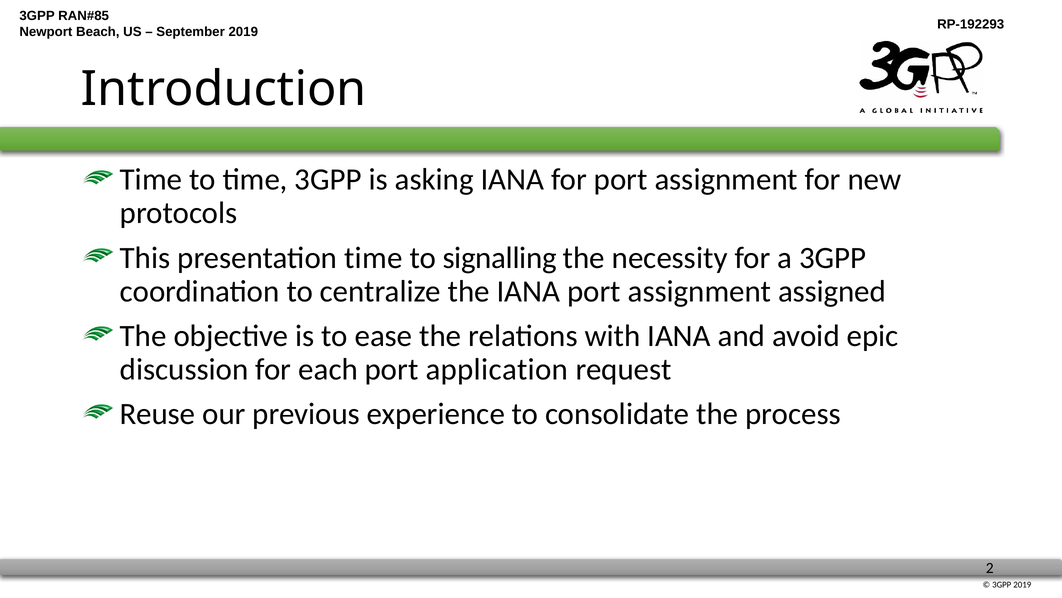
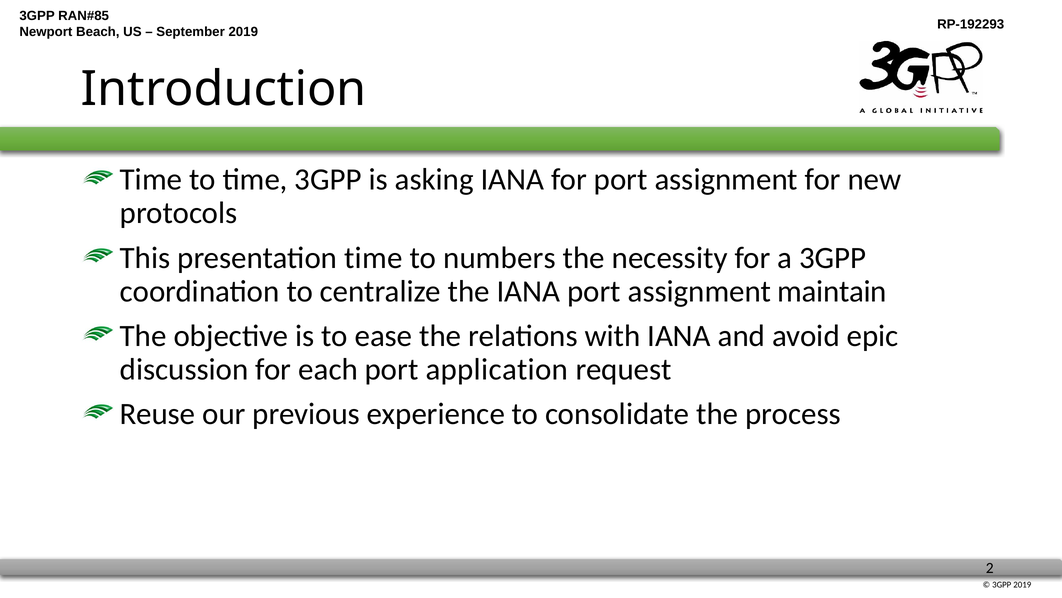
signalling: signalling -> numbers (499, 258)
assigned: assigned -> maintain (832, 291)
